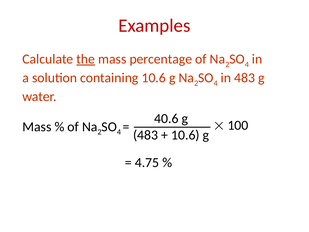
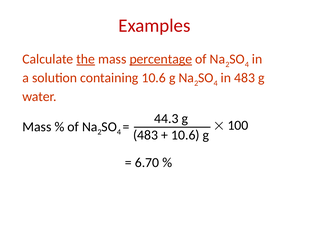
percentage underline: none -> present (161, 59)
40.6: 40.6 -> 44.3 (166, 118)
4.75: 4.75 -> 6.70 (147, 162)
